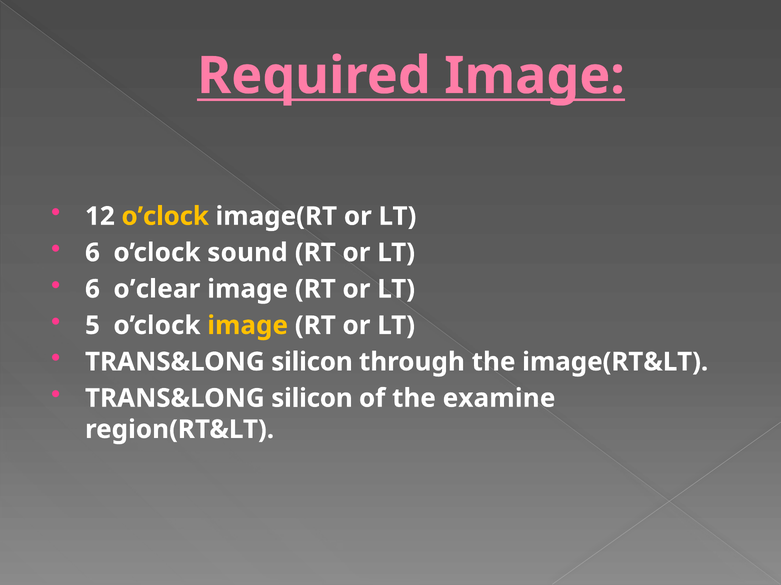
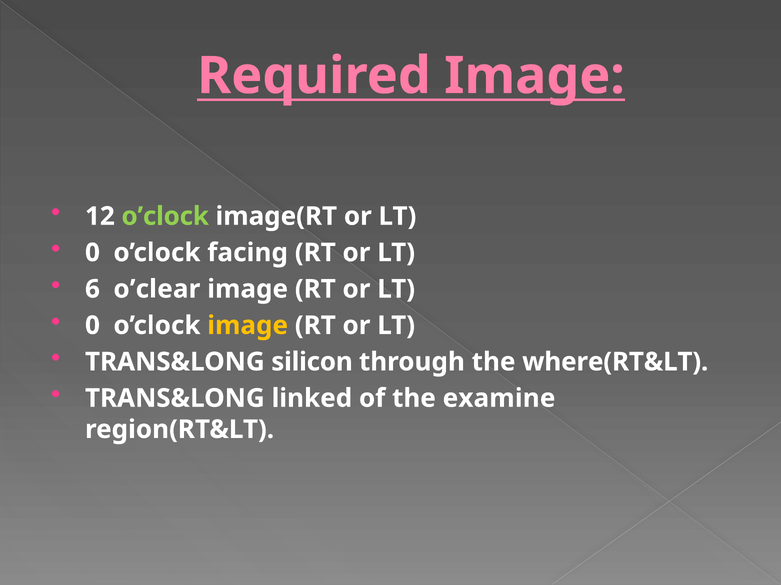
o’clock colour: yellow -> light green (165, 217)
6: 6 -> 0 (92, 253)
sound: sound -> facing (248, 253)
5: 5 -> 0 (92, 326)
image(RT&LT: image(RT&LT -> where(RT&LT (615, 362)
silicon: silicon -> linked (312, 399)
